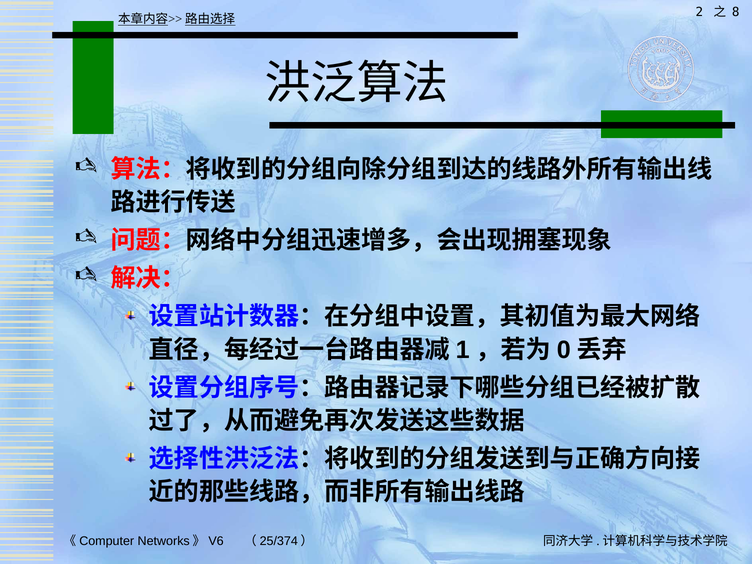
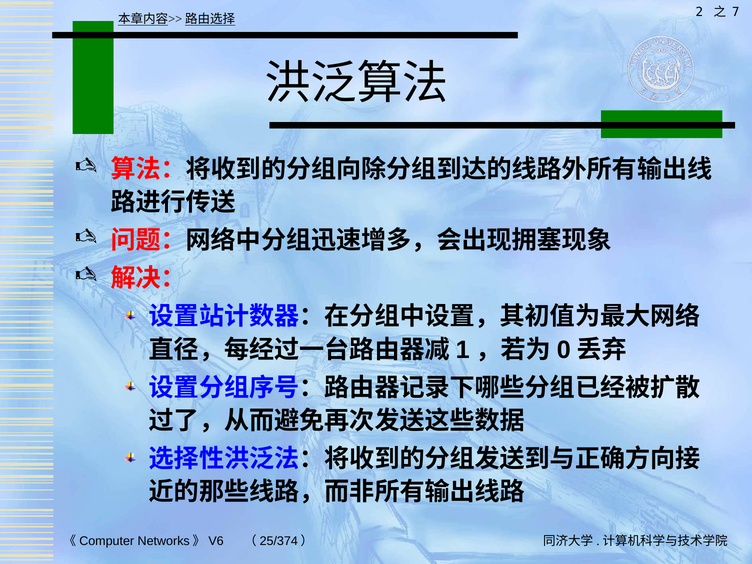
8: 8 -> 7 (736, 12)
